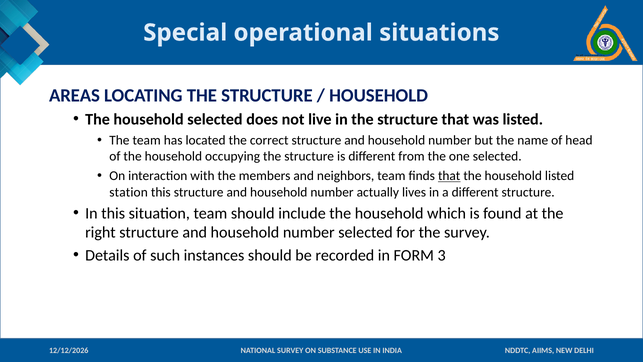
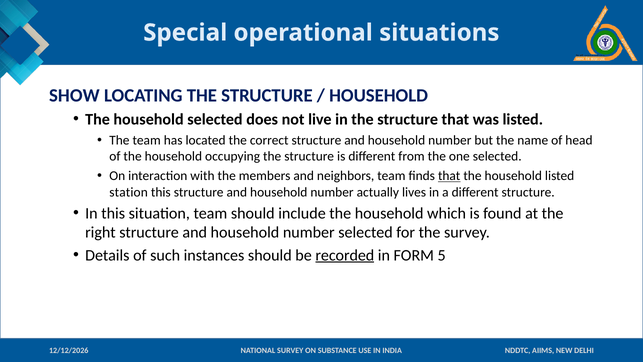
AREAS: AREAS -> SHOW (74, 95)
recorded underline: none -> present (345, 255)
3: 3 -> 5 (442, 255)
